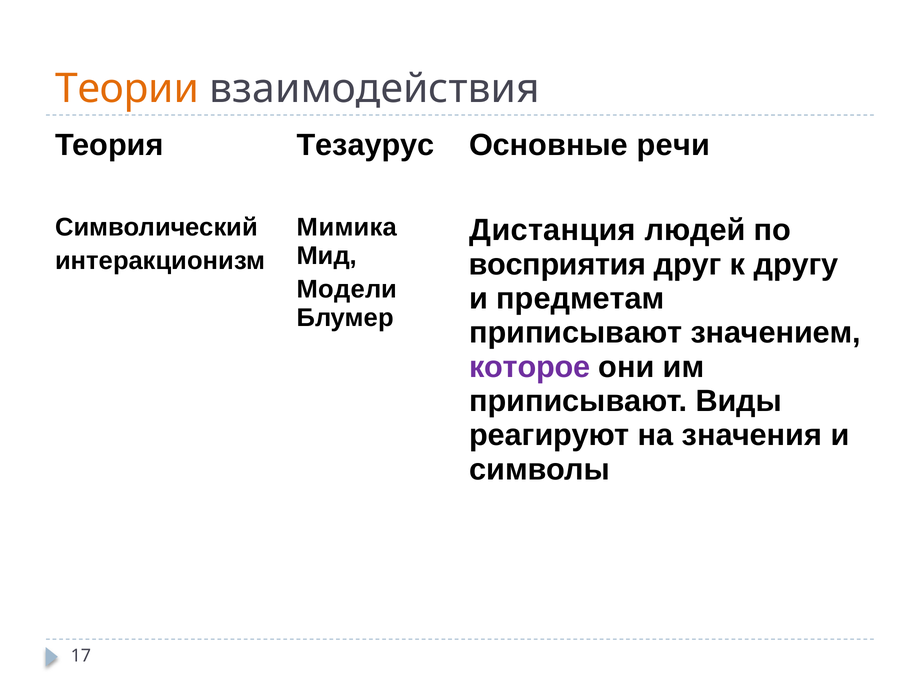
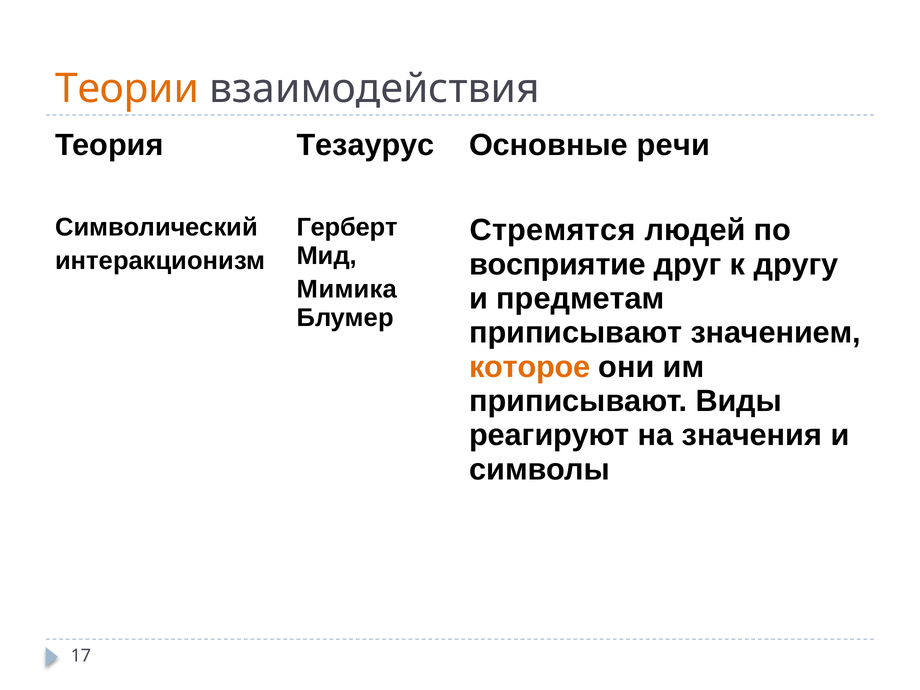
Мимика: Мимика -> Герберт (347, 227)
Дистанция: Дистанция -> Стремятся (553, 230)
восприятия: восприятия -> восприятие (557, 264)
Модели: Модели -> Мимика (347, 289)
которое colour: purple -> orange (530, 367)
